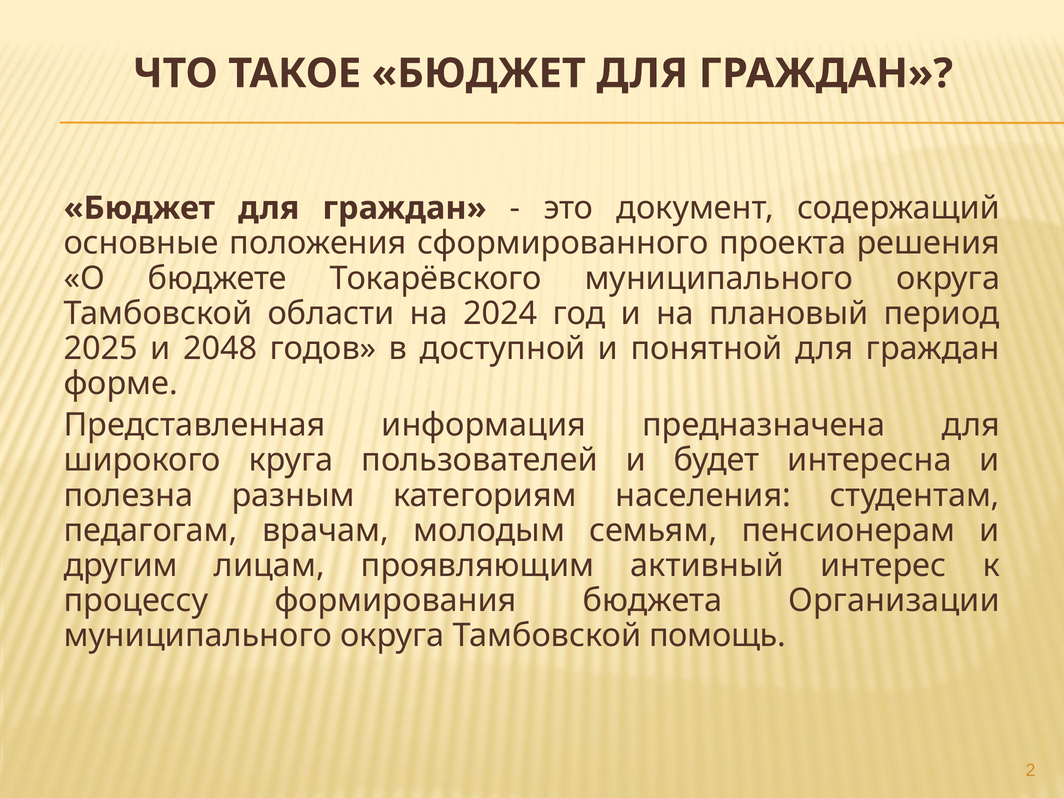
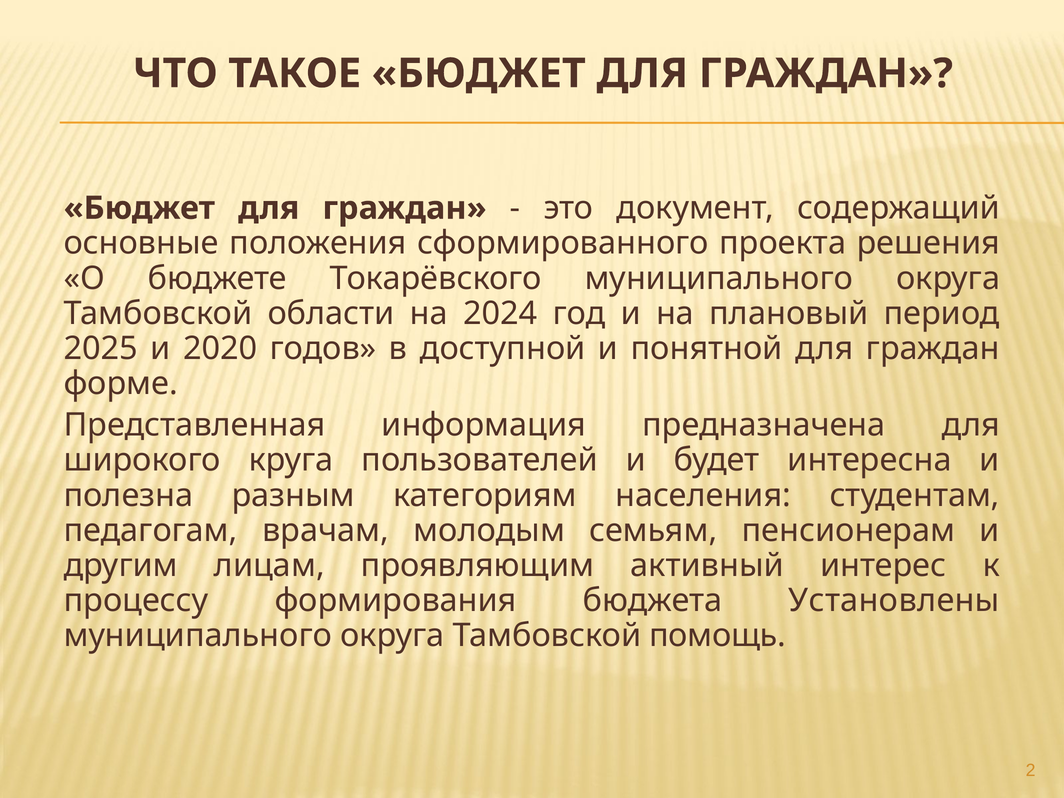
2048: 2048 -> 2020 (220, 349)
Организации: Организации -> Установлены (894, 601)
